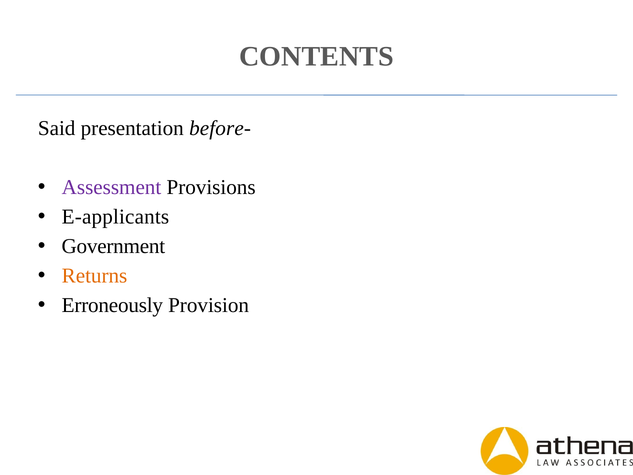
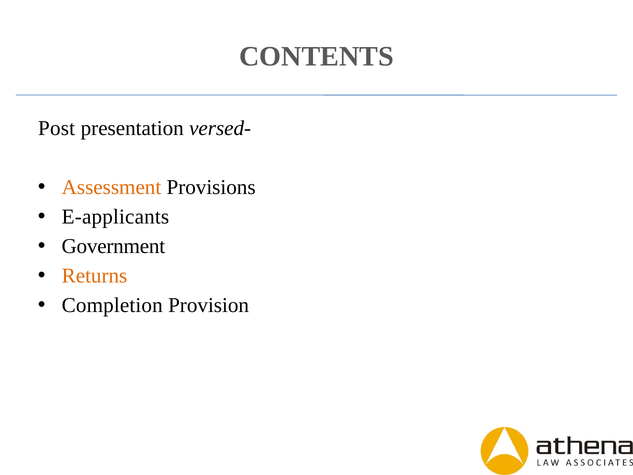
Said: Said -> Post (57, 128)
before-: before- -> versed- (220, 128)
Assessment colour: purple -> orange (111, 187)
Erroneously: Erroneously -> Completion (112, 305)
